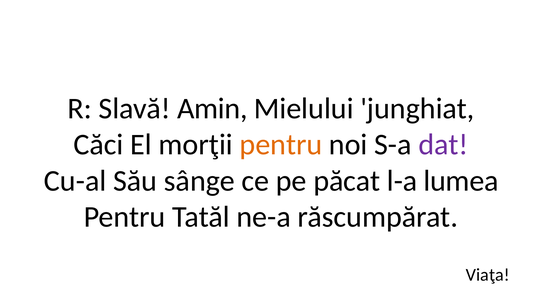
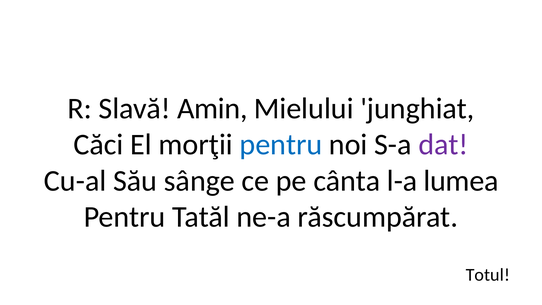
pentru colour: orange -> blue (281, 145)
păcat: păcat -> cânta (347, 181)
Viaţa: Viaţa -> Totul (488, 275)
